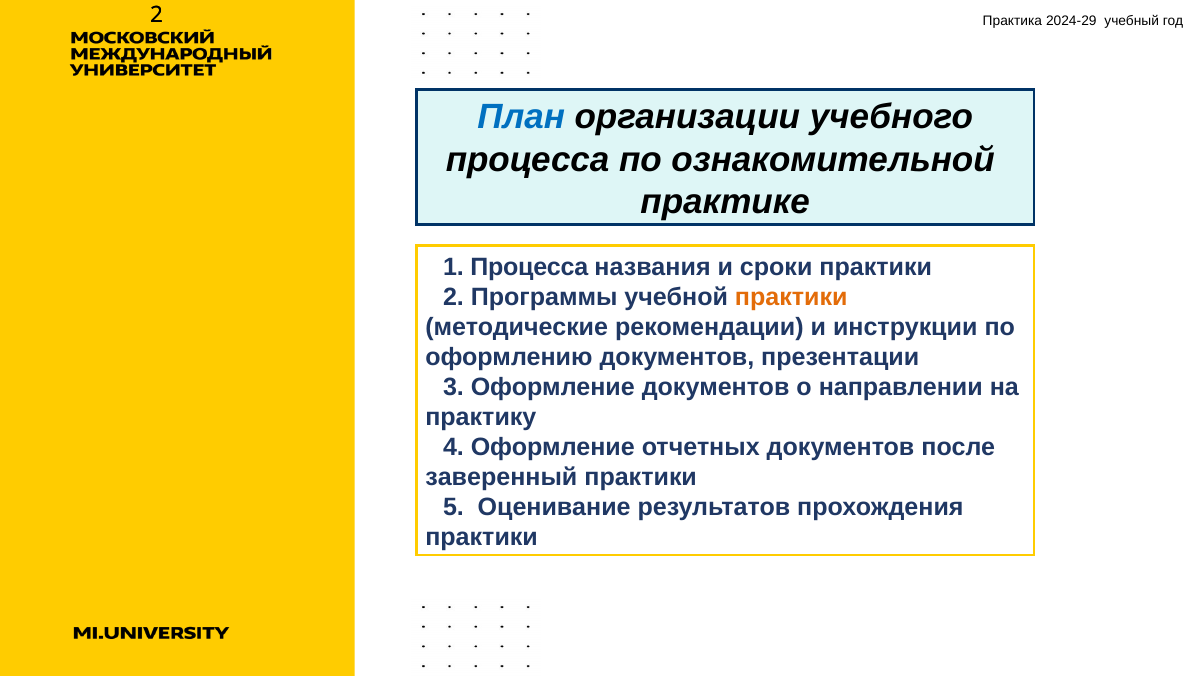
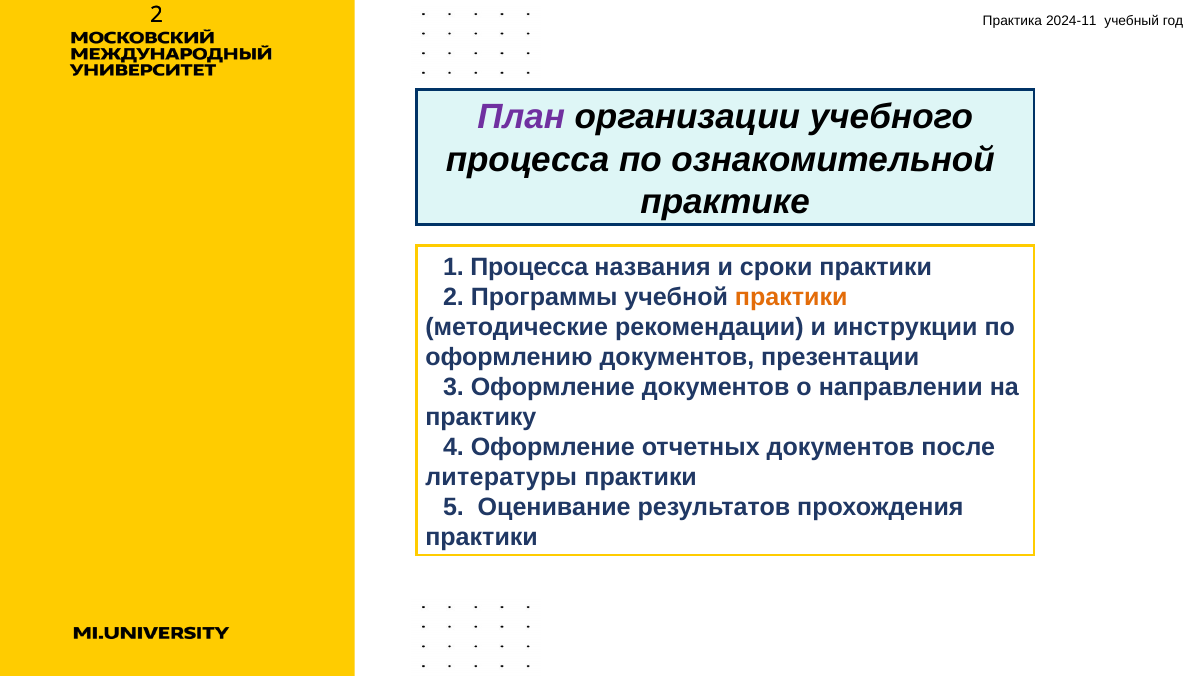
2024-29: 2024-29 -> 2024-11 (1071, 21)
План colour: blue -> purple (521, 117)
заверенный: заверенный -> литературы (501, 477)
